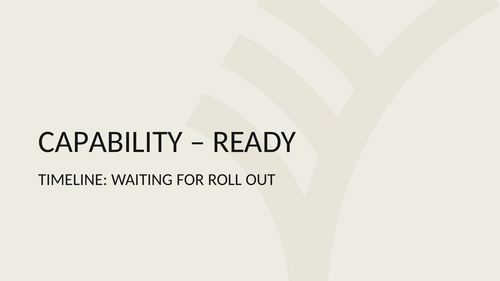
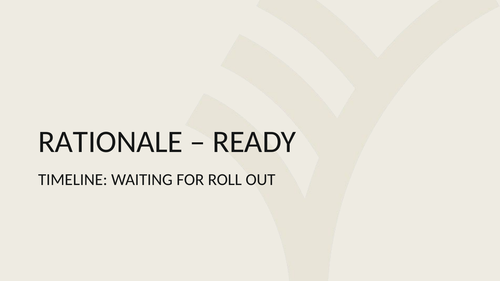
CAPABILITY: CAPABILITY -> RATIONALE (110, 142)
